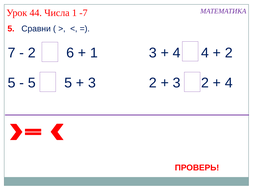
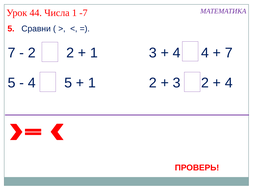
2 6: 6 -> 2 (70, 53)
2: 2 -> 7 (229, 53)
5: 5 -> 4 (32, 83)
3: 3 -> 1 (92, 83)
